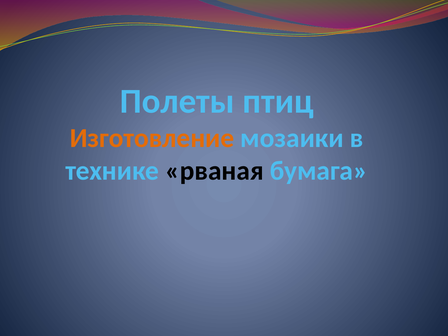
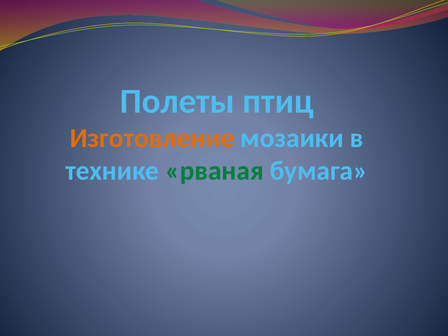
рваная colour: black -> green (214, 171)
